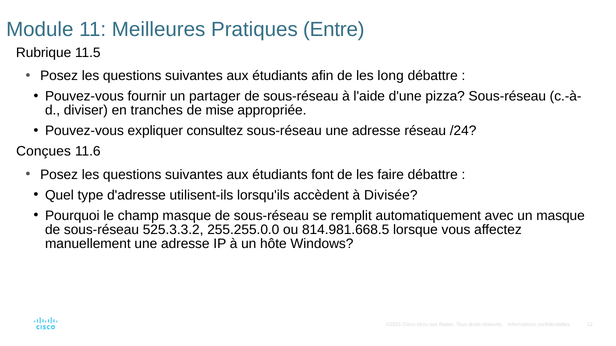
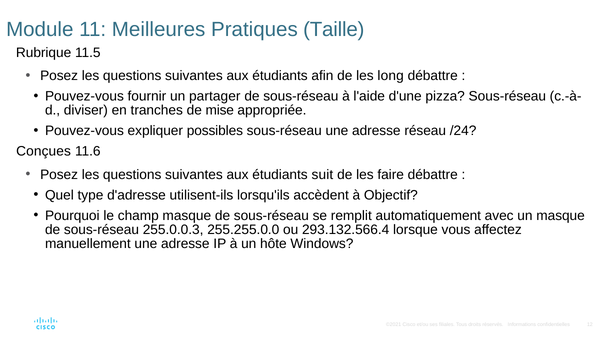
Entre: Entre -> Taille (334, 30)
consultez: consultez -> possibles (215, 131)
font: font -> suit (322, 175)
Divisée: Divisée -> Objectif (391, 195)
525.3.3.2: 525.3.3.2 -> 255.0.0.3 (173, 230)
814.981.668.5: 814.981.668.5 -> 293.132.566.4 (346, 230)
